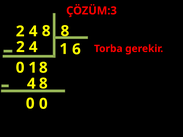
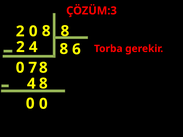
2 4: 4 -> 0 (33, 31)
1: 1 -> 8 (64, 49)
0 1: 1 -> 7 (33, 68)
